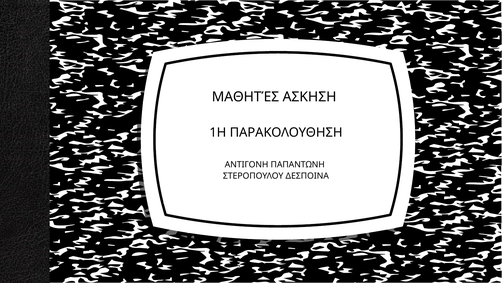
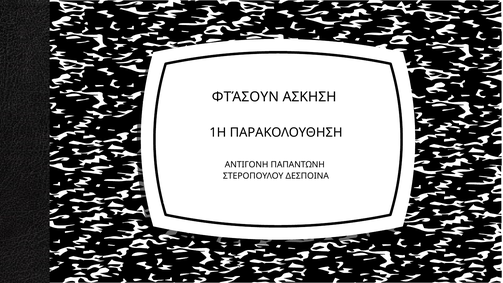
ΜΑΘΗΤΈΣ: ΜΑΘΗΤΈΣ -> ΦΤΆΣΟΥΝ (245, 97)
